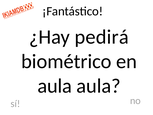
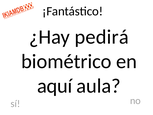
aula: aula -> aquí (55, 86)
